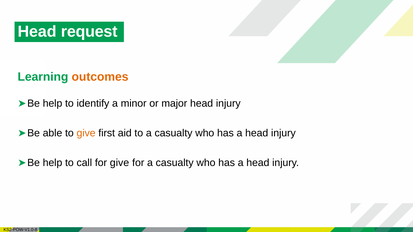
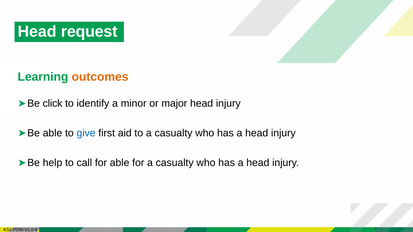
help: help -> click (53, 104)
give colour: orange -> blue (86, 133)
for give: give -> able (120, 163)
